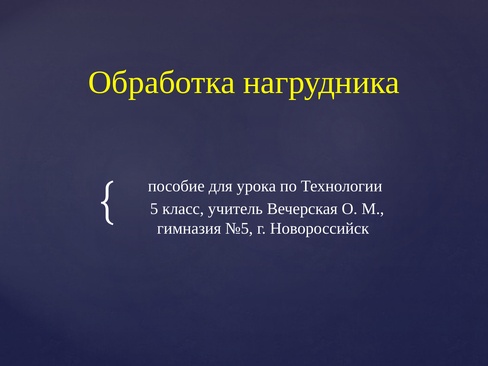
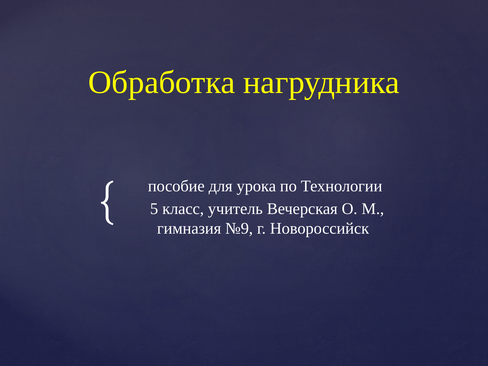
№5: №5 -> №9 (239, 228)
